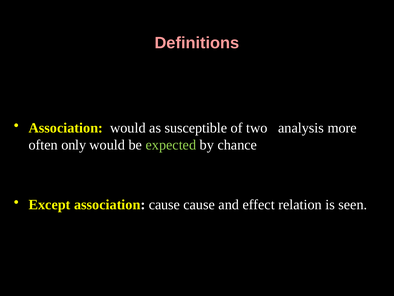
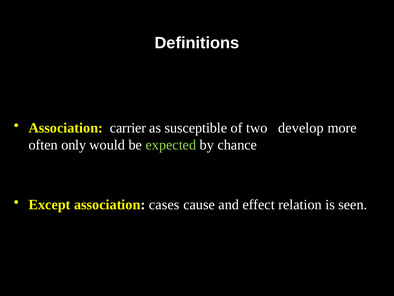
Definitions colour: pink -> white (197, 43)
Association would: would -> carrier (128, 128)
analysis: analysis -> develop (301, 128)
association cause: cause -> cases (164, 204)
